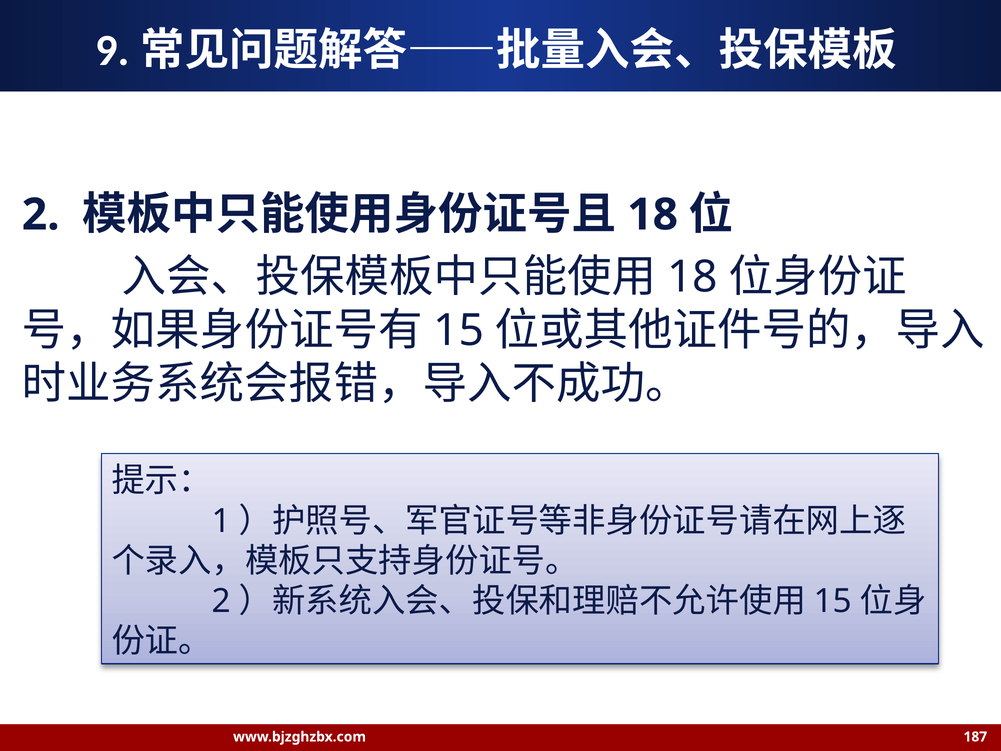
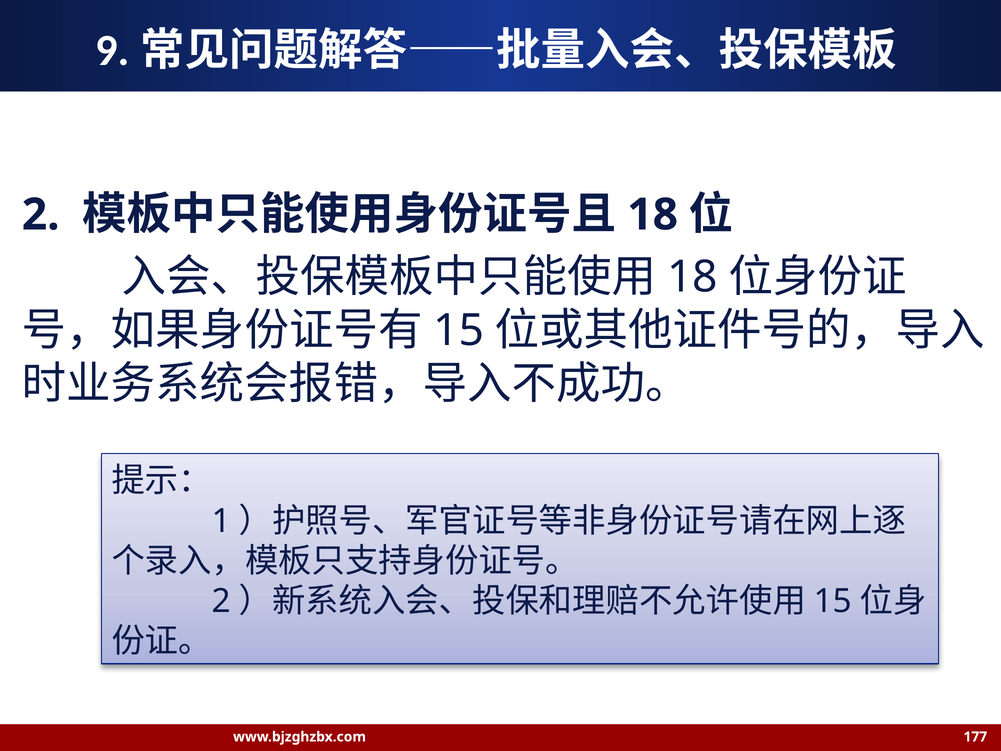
187: 187 -> 177 (975, 737)
